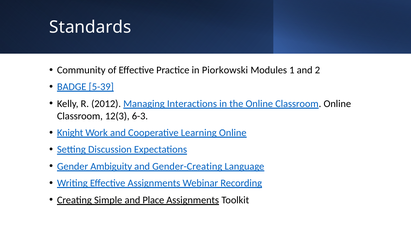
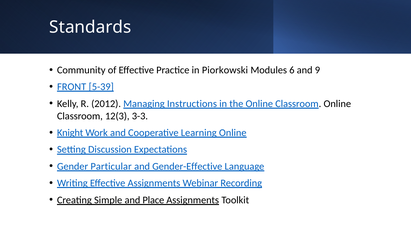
1: 1 -> 6 (292, 70)
2: 2 -> 9 (317, 70)
BADGE: BADGE -> FRONT (72, 87)
Interactions: Interactions -> Instructions (192, 104)
6-3: 6-3 -> 3-3 (140, 116)
Ambiguity: Ambiguity -> Particular (111, 167)
Gender-Creating: Gender-Creating -> Gender-Effective (187, 167)
